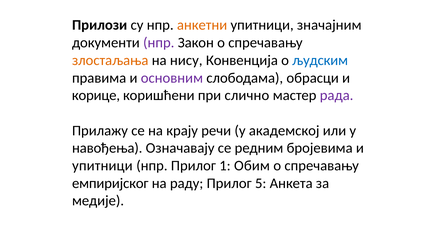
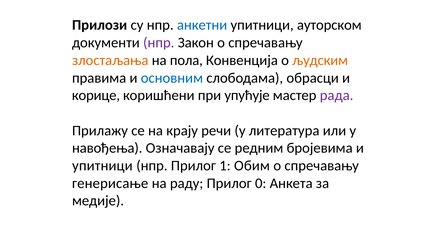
анкетни colour: orange -> blue (202, 25)
значајним: значајним -> ауторском (329, 25)
нису: нису -> пола (186, 60)
људским colour: blue -> orange (320, 60)
основним colour: purple -> blue (172, 78)
слично: слично -> упућује (247, 96)
академској: академској -> литература (284, 131)
емпиријског: емпиријског -> генерисање (110, 184)
5: 5 -> 0 (261, 184)
